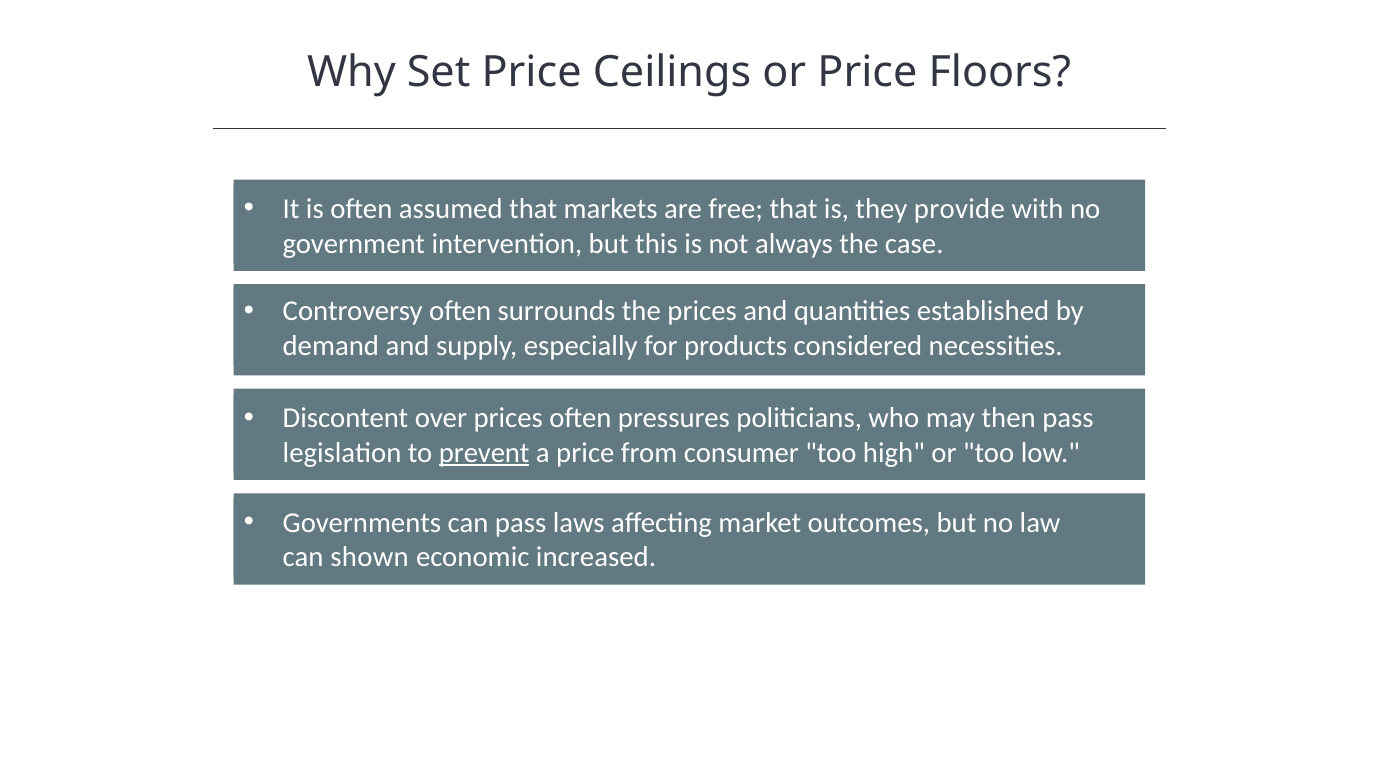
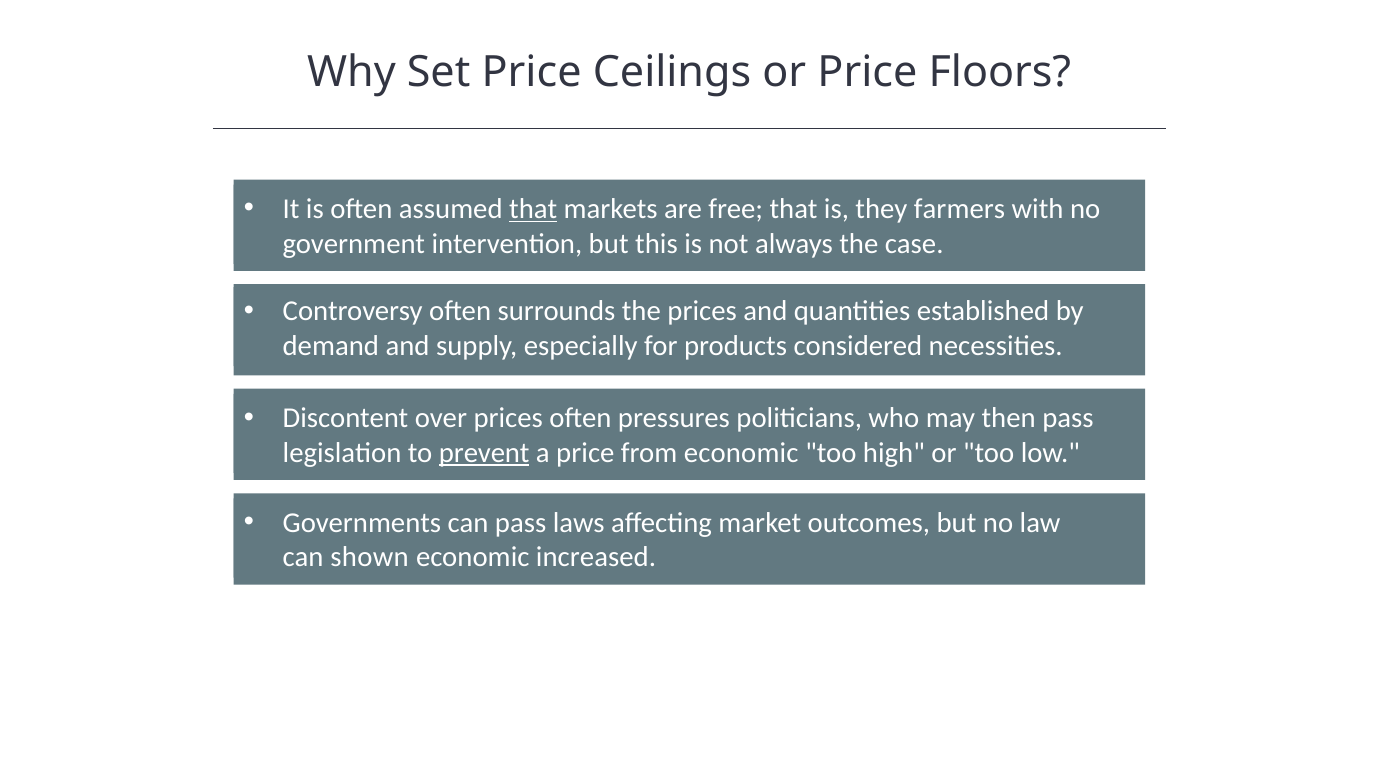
that underline: none -> present (533, 209)
provide: provide -> farmers (960, 209)
from consumer: consumer -> economic (741, 453)
